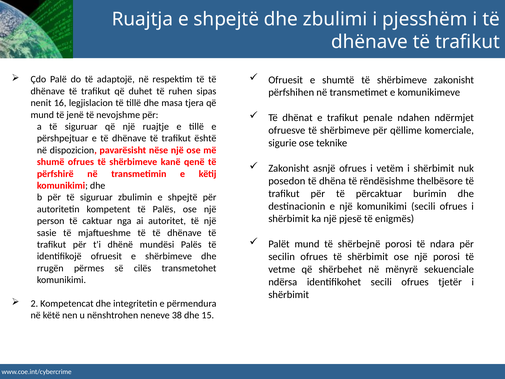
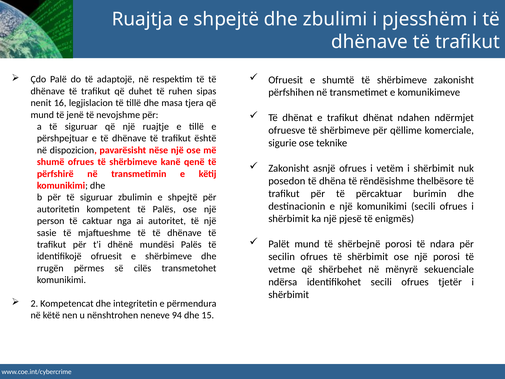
trafikut penale: penale -> dhënat (378, 118)
38: 38 -> 94 (177, 315)
